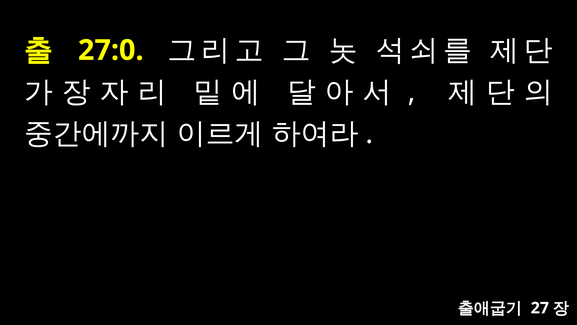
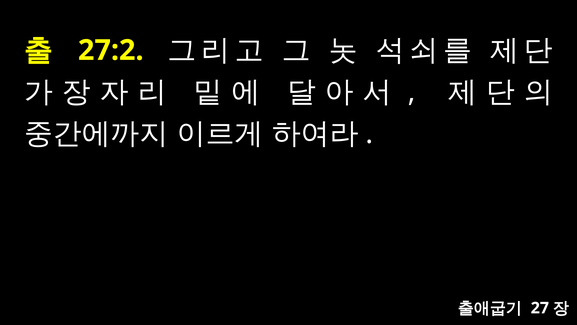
27:0: 27:0 -> 27:2 (111, 50)
